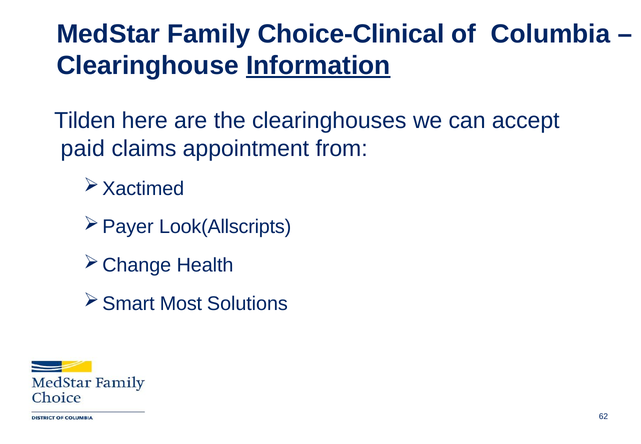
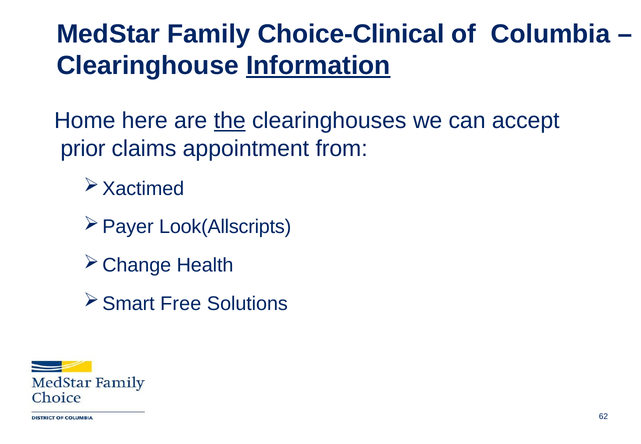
Tilden: Tilden -> Home (85, 121)
the underline: none -> present (230, 121)
paid: paid -> prior (83, 148)
Most: Most -> Free (181, 303)
